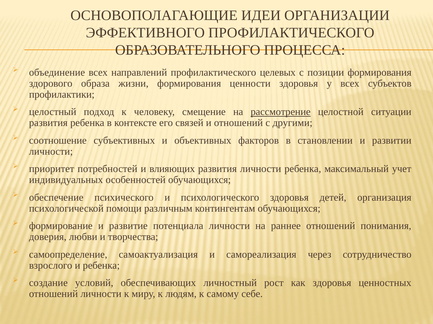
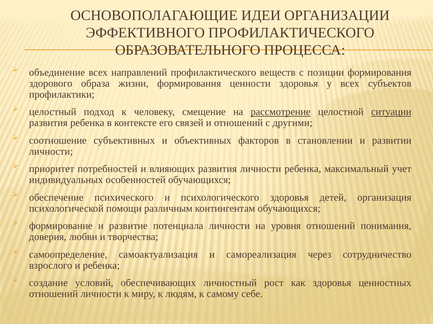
целевых: целевых -> веществ (278, 72)
ситуации underline: none -> present (391, 112)
раннее: раннее -> уровня (286, 226)
